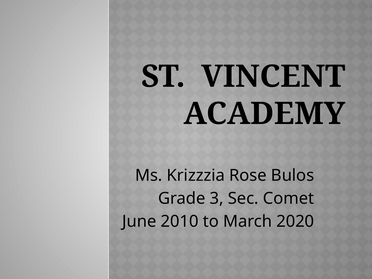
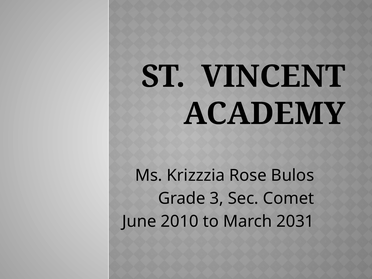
2020: 2020 -> 2031 (295, 221)
